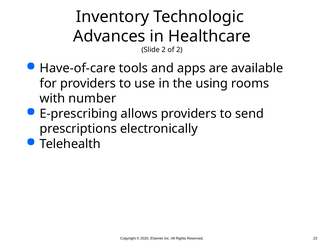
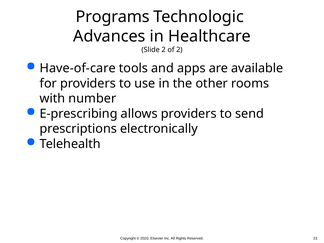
Inventory: Inventory -> Programs (113, 17)
using: using -> other (212, 83)
